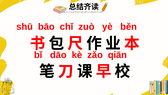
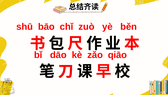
qiān: qiān -> qiāo (117, 55)
